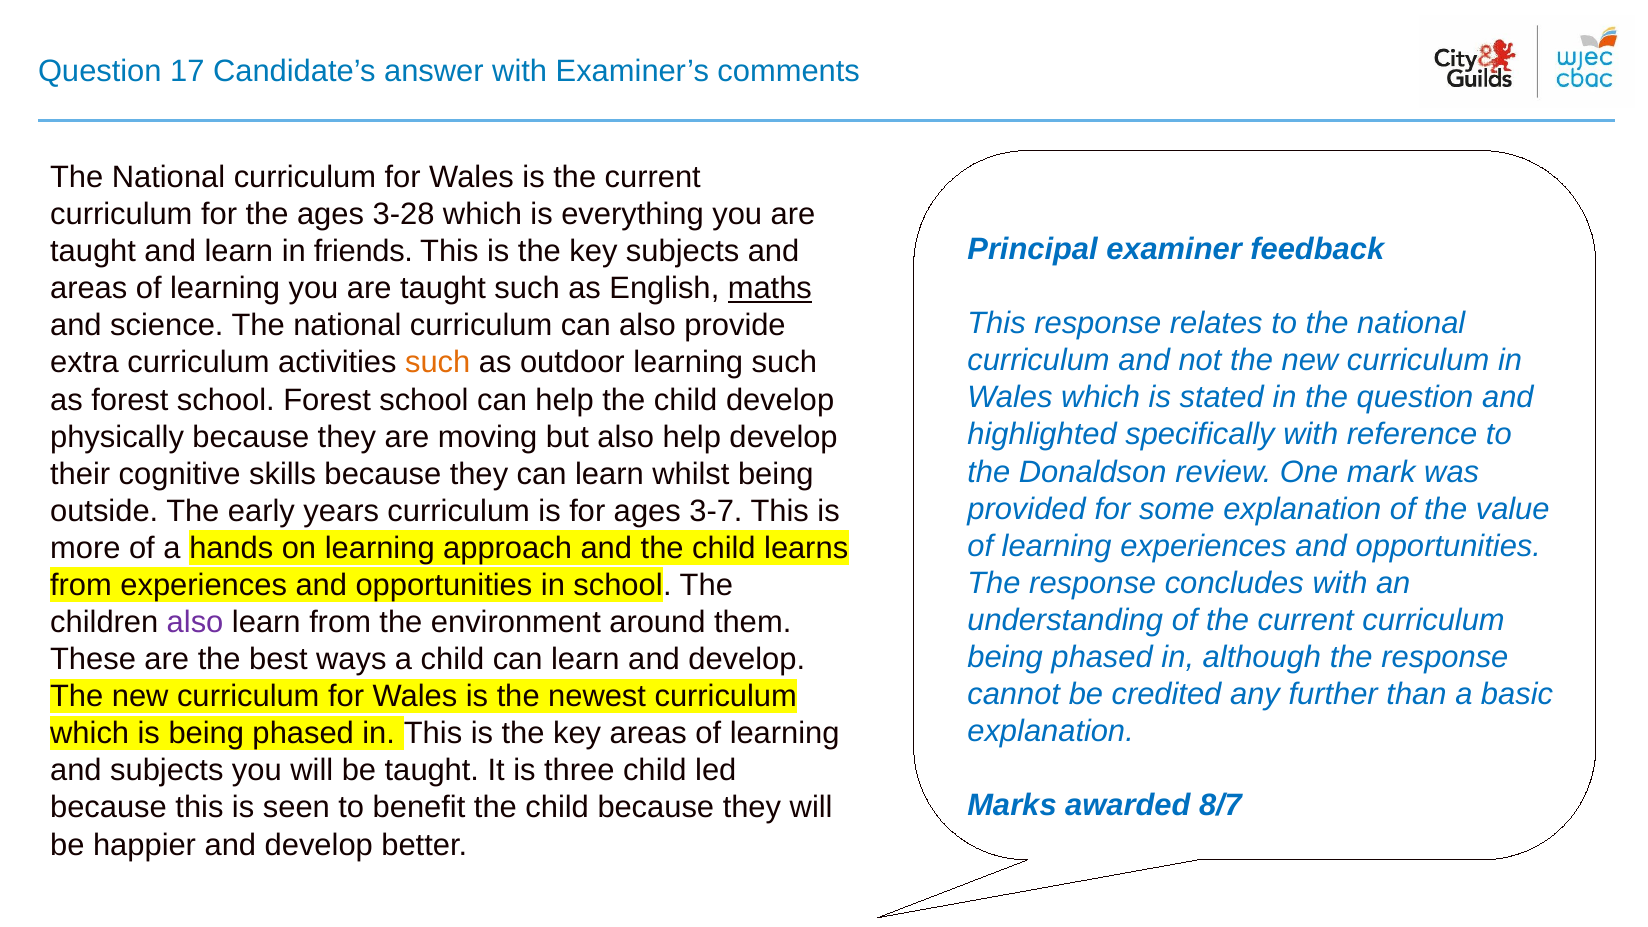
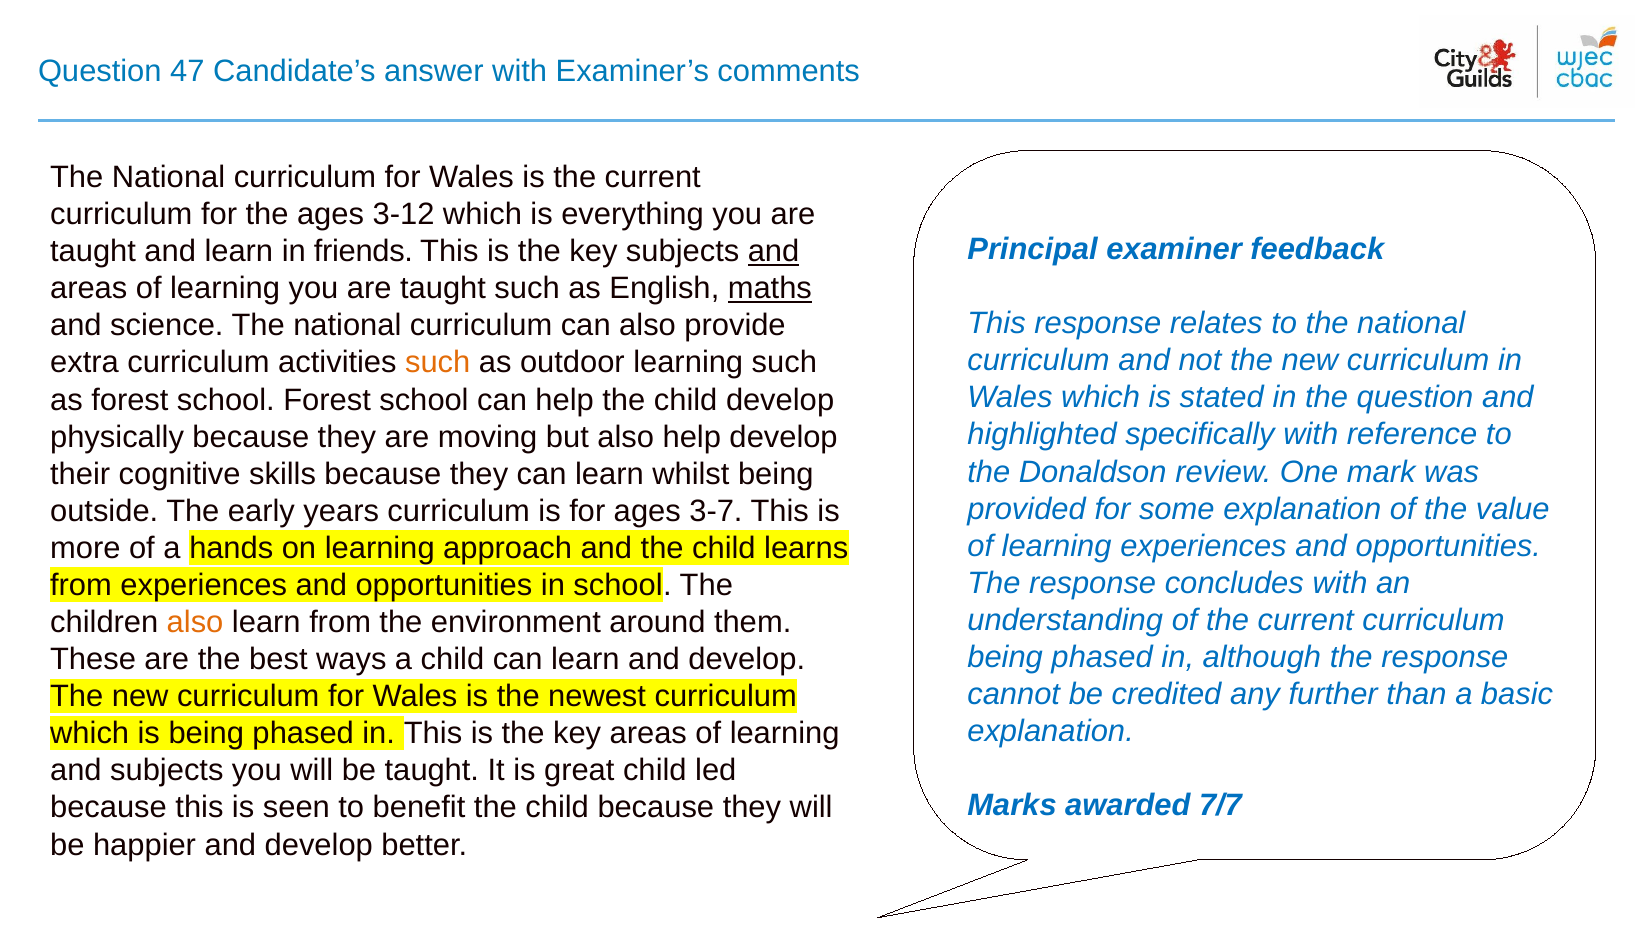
17: 17 -> 47 (187, 72)
3-28: 3-28 -> 3-12 (404, 214)
and underline: none -> present (774, 252)
also colour: purple -> orange (195, 622)
three: three -> great (579, 771)
8/7: 8/7 -> 7/7 (1220, 806)
